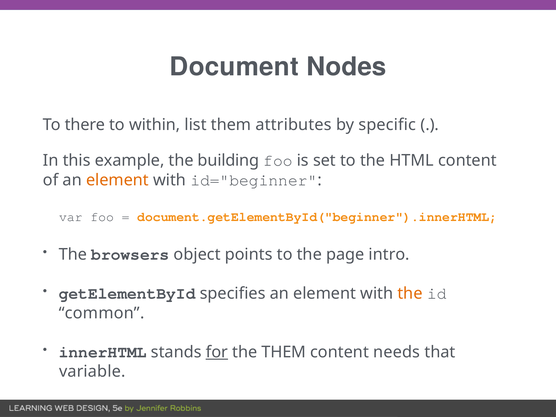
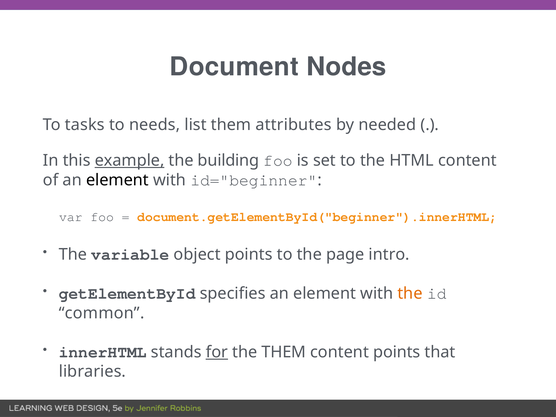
there: there -> tasks (85, 125)
within: within -> needs (155, 125)
specific: specific -> needed (387, 125)
example underline: none -> present (130, 161)
element colour: orange -> black (117, 180)
browsers: browsers -> variable (130, 254)
content needs: needs -> points (397, 352)
variable: variable -> libraries (92, 372)
